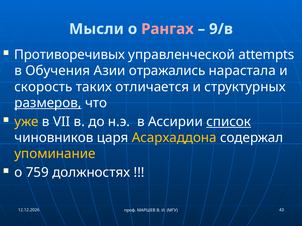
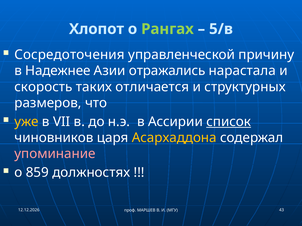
Мысли: Мысли -> Хлопот (97, 29)
Рангах colour: pink -> light green (167, 29)
9/в: 9/в -> 5/в (221, 29)
Противоречивых: Противоречивых -> Сосредоточения (69, 55)
attempts: attempts -> причину (266, 55)
Обучения: Обучения -> Надежнее (58, 71)
размеров underline: present -> none (48, 103)
упоминание colour: yellow -> pink (55, 154)
759: 759 -> 859 (37, 173)
